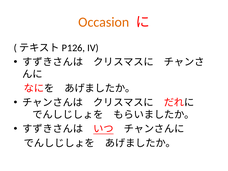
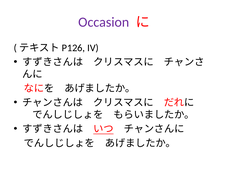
Occasion colour: orange -> purple (104, 22)
